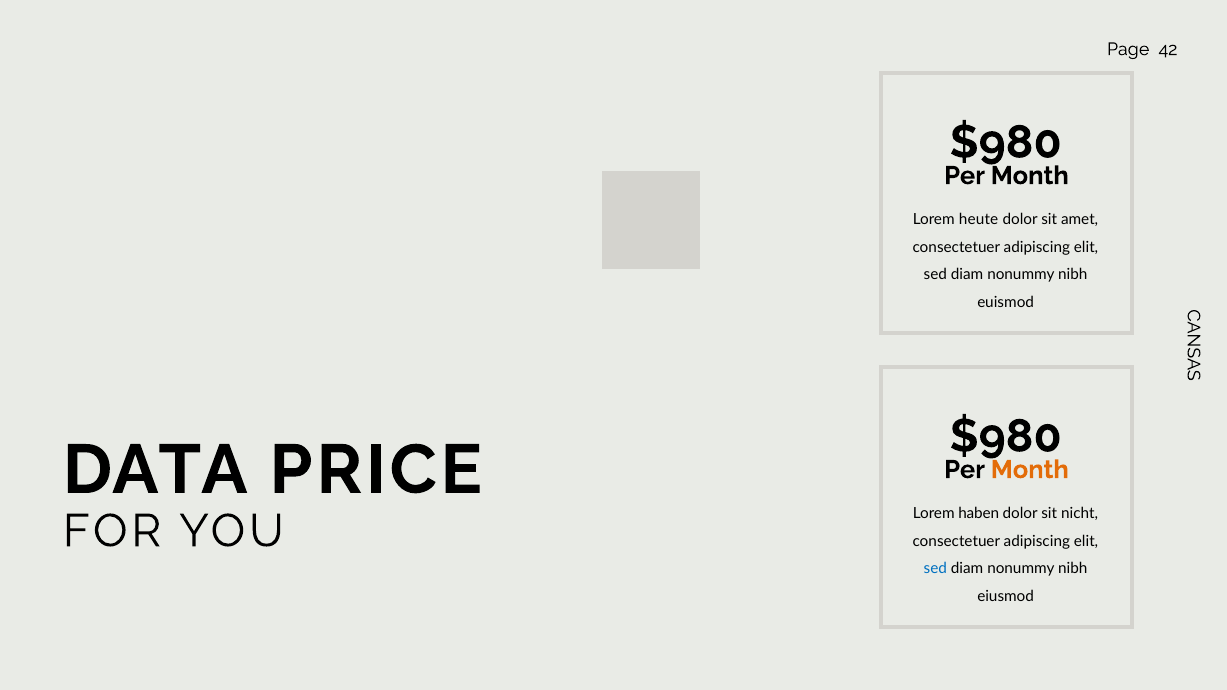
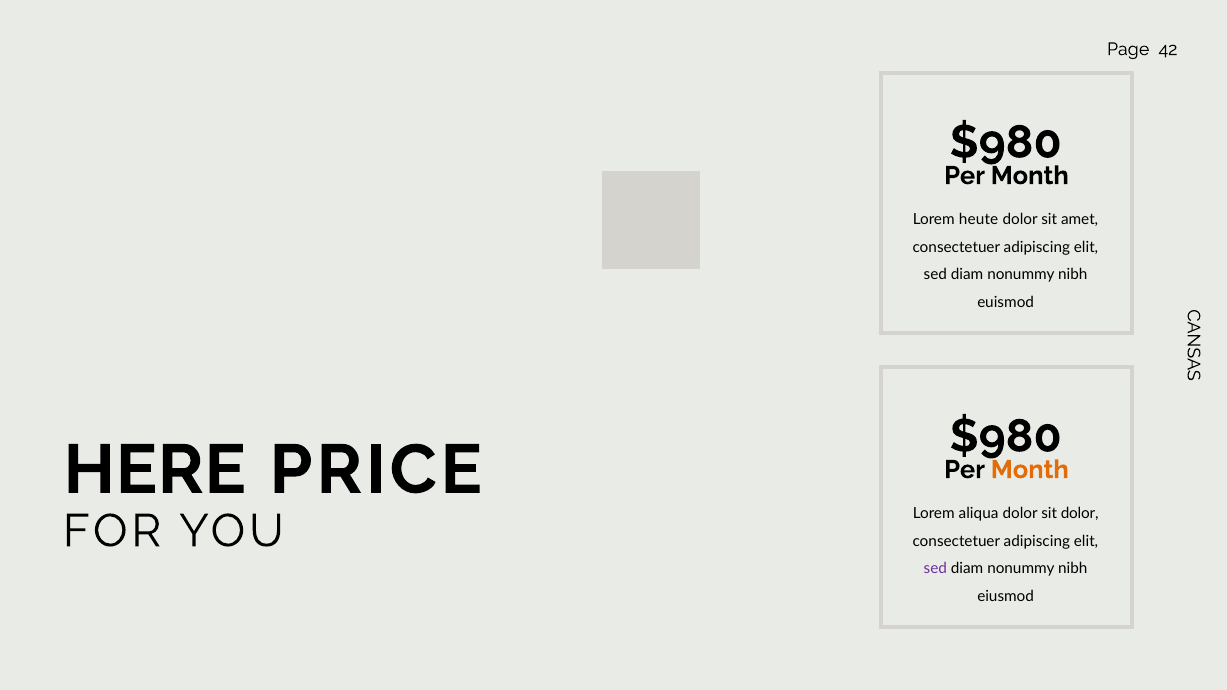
DATA: DATA -> HERE (155, 470)
haben: haben -> aliqua (979, 514)
sit nicht: nicht -> dolor (1080, 514)
sed colour: blue -> purple (935, 569)
